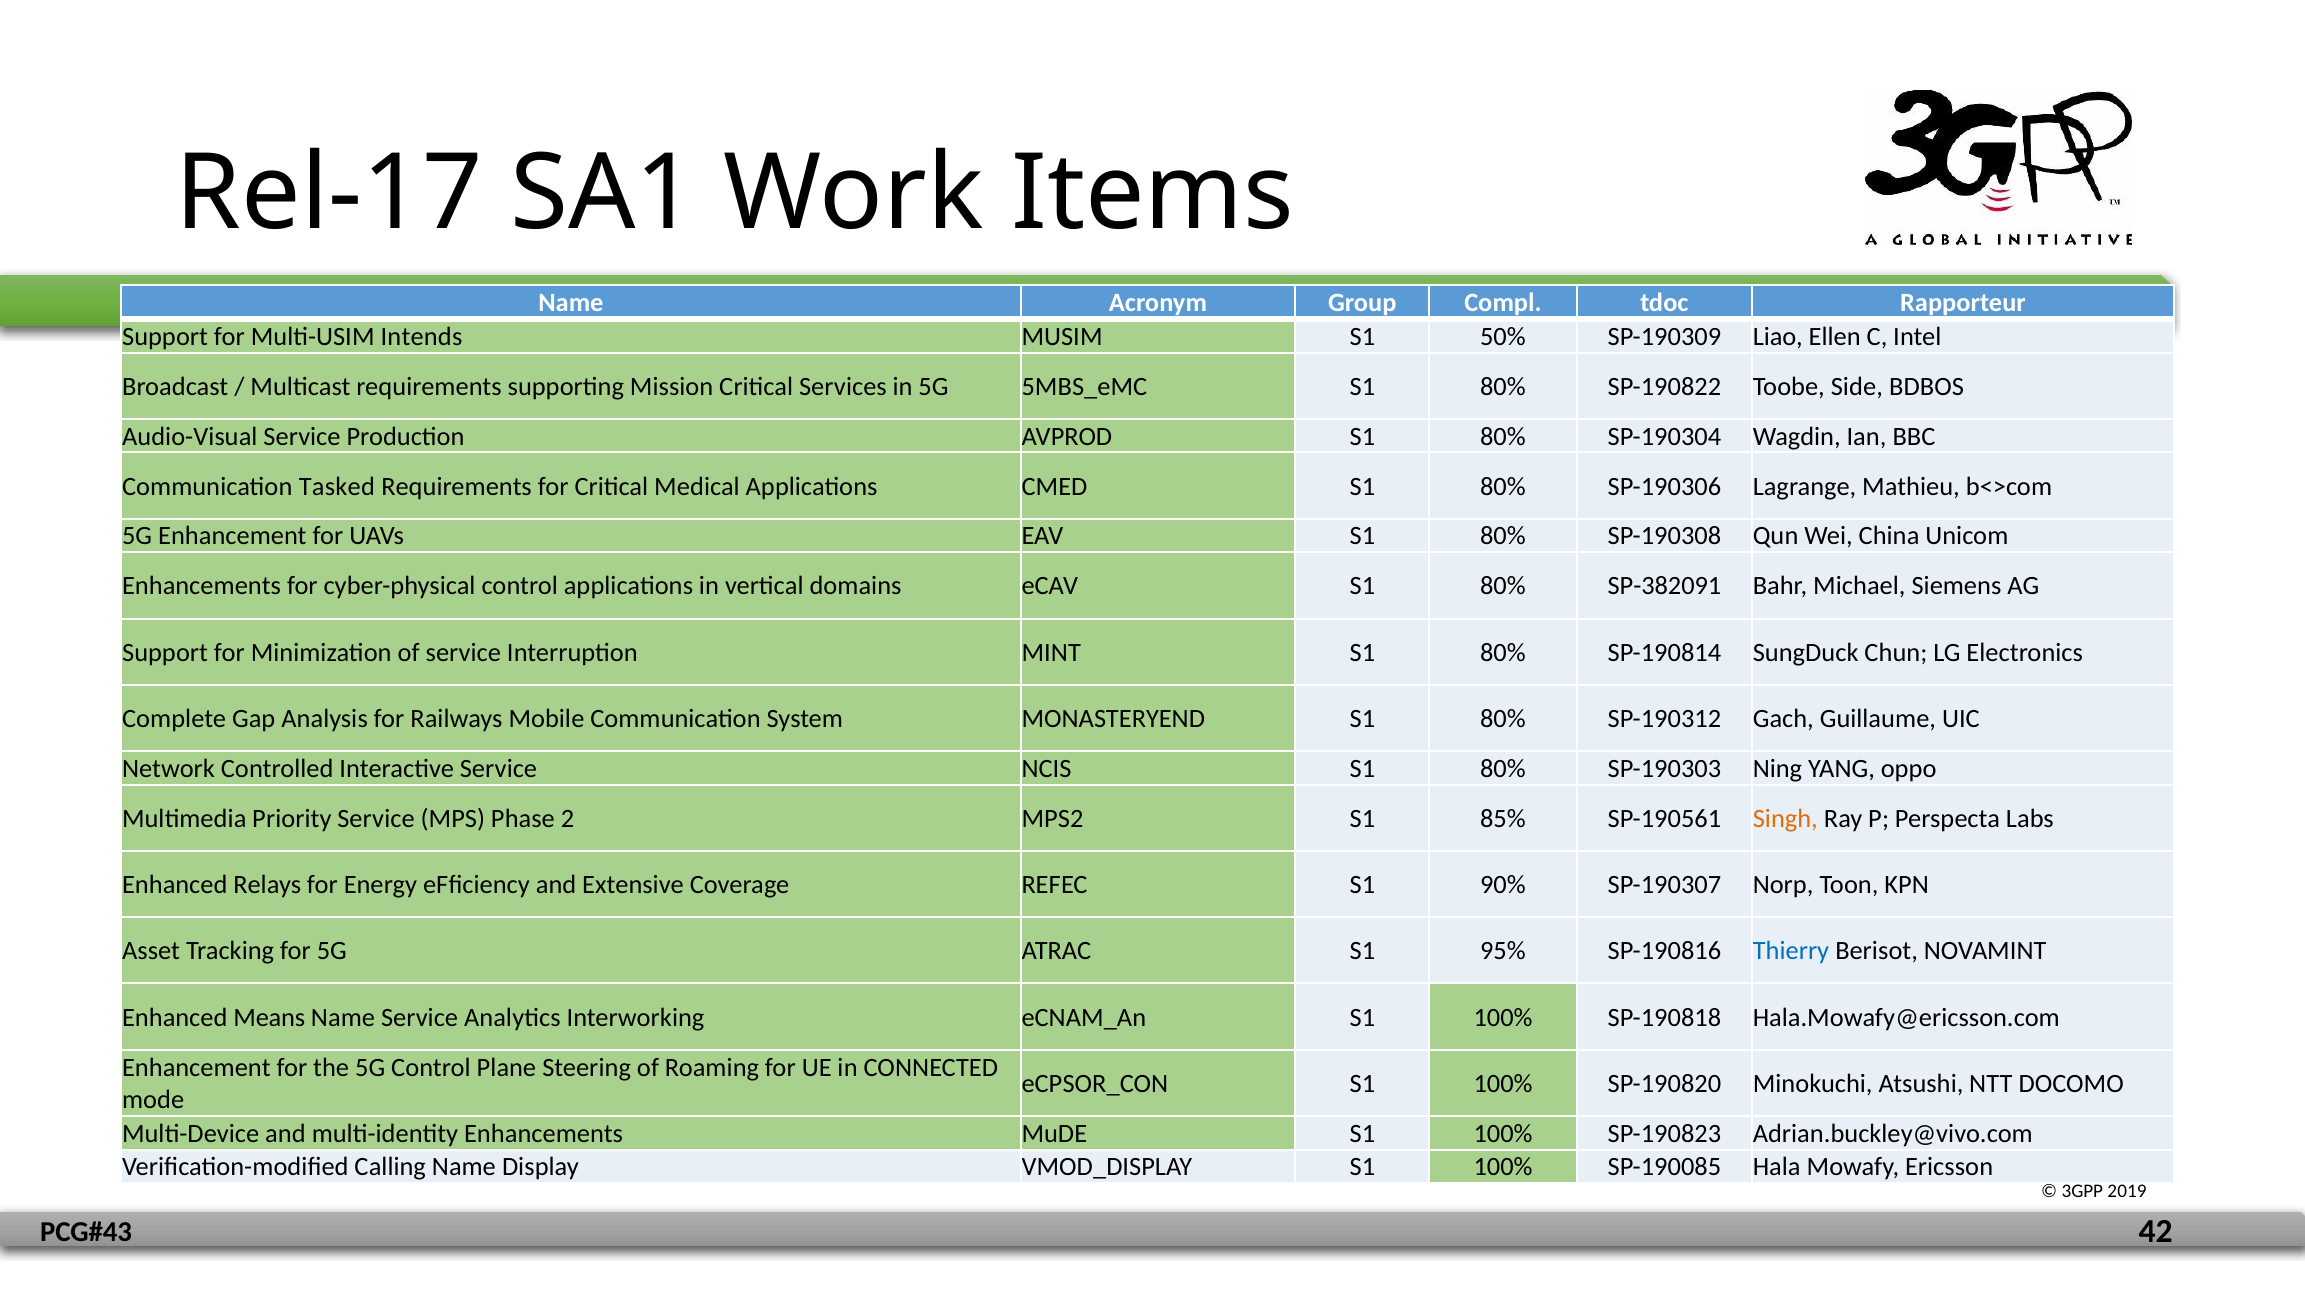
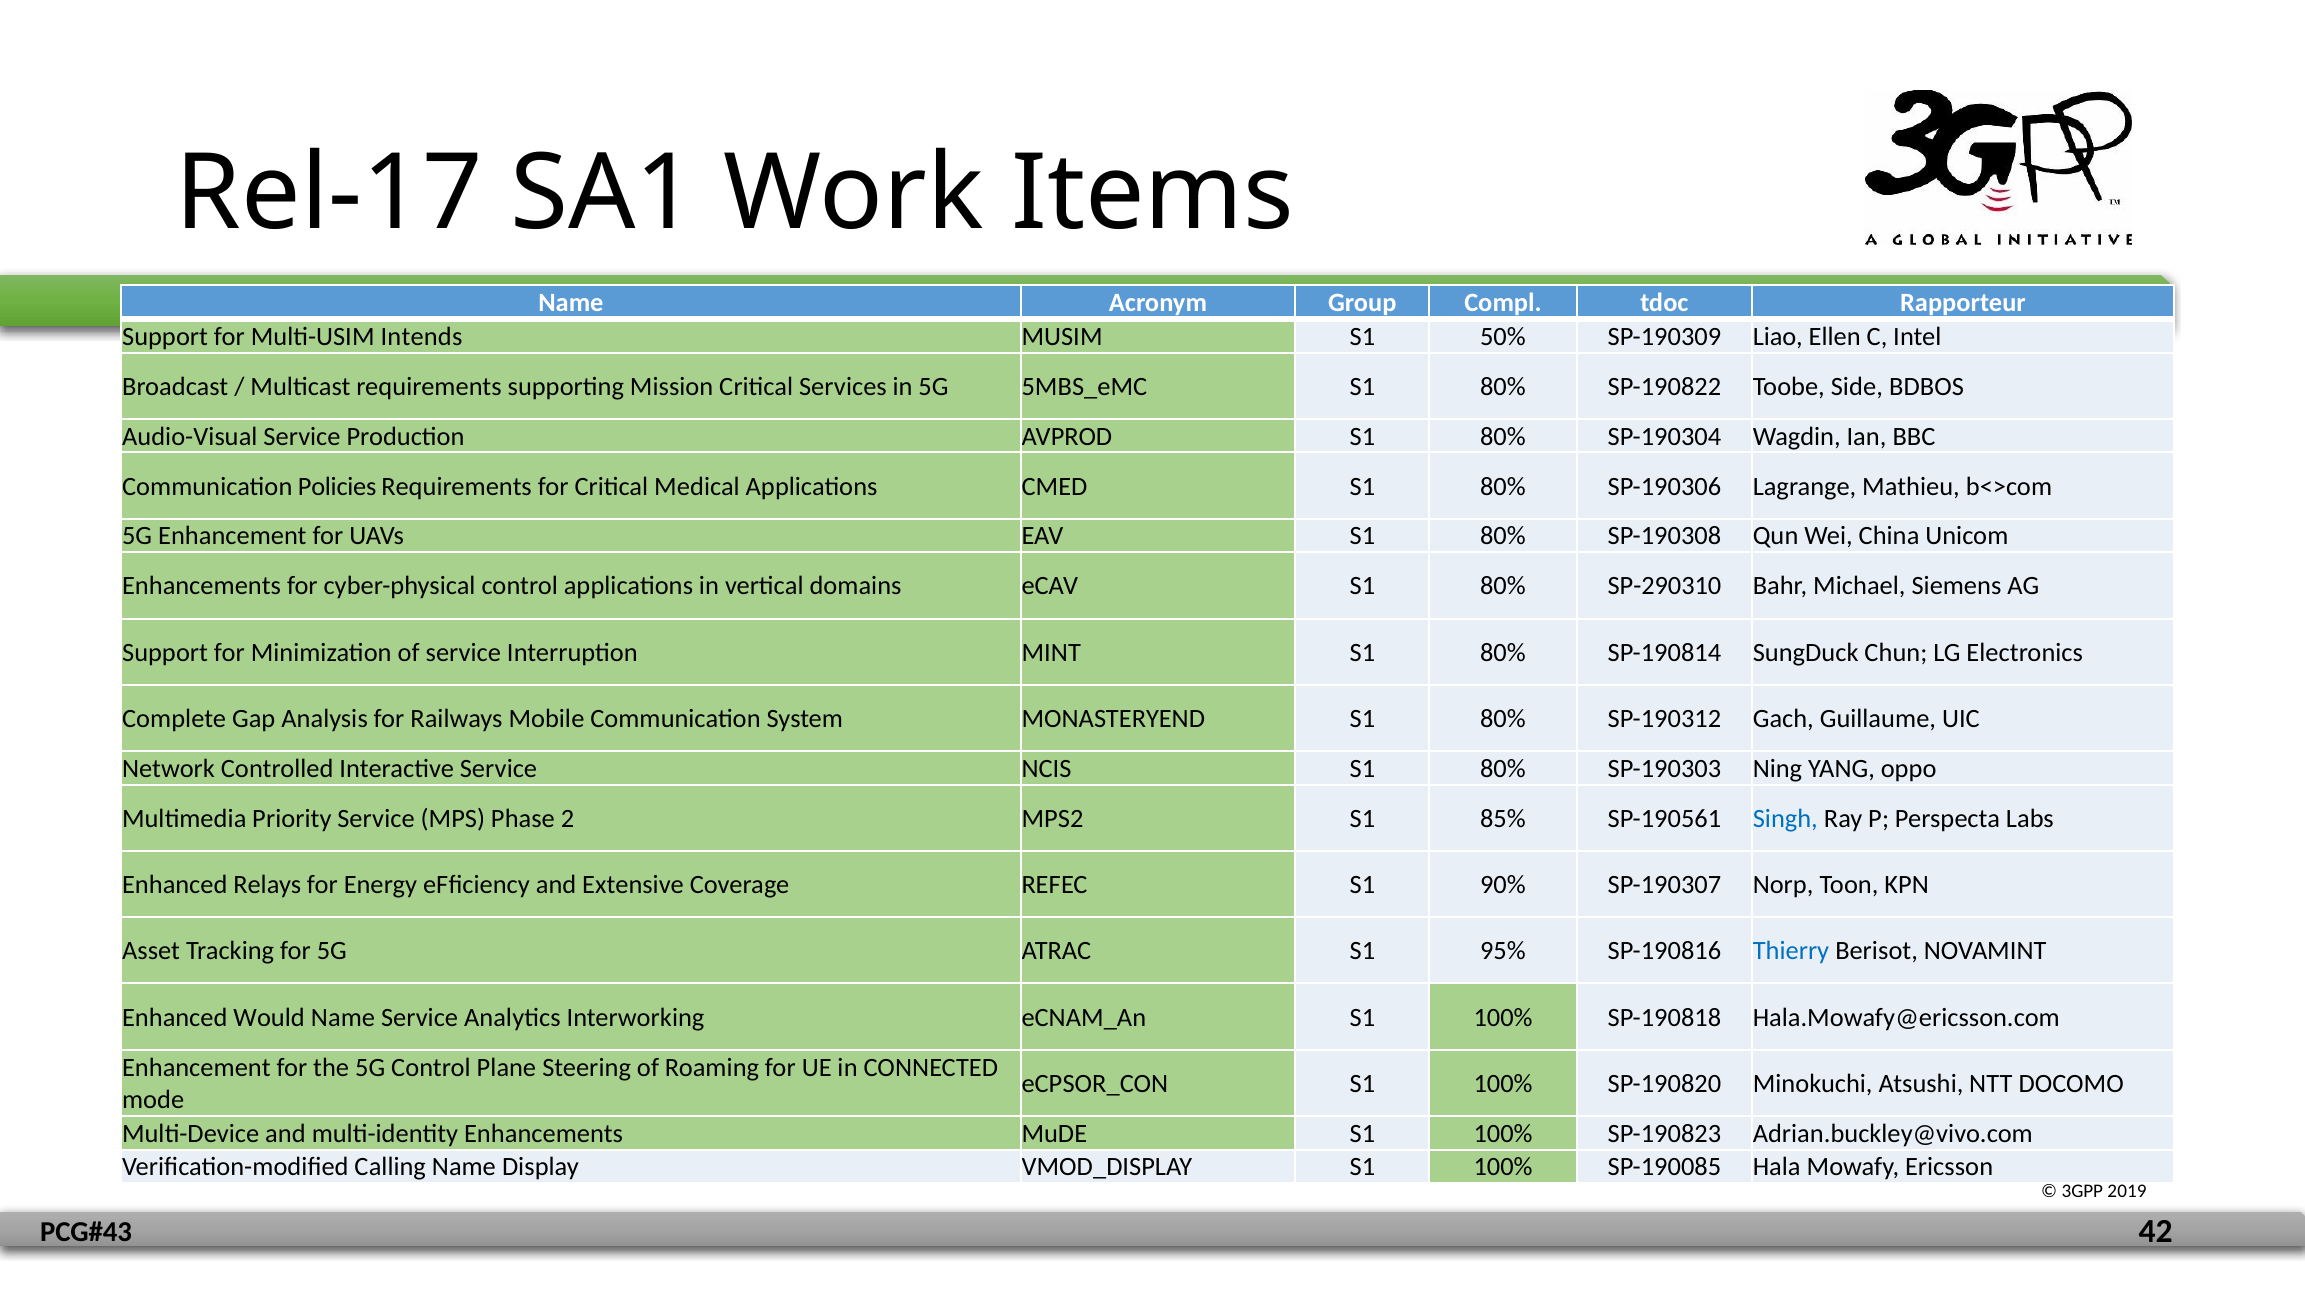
Tasked: Tasked -> Policies (337, 487)
SP-382091: SP-382091 -> SP-290310 (1664, 586)
Singh colour: orange -> blue (1785, 819)
Means: Means -> Would (269, 1018)
